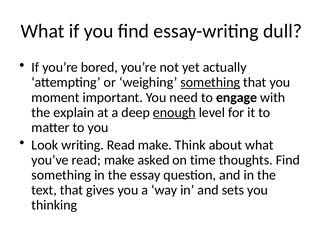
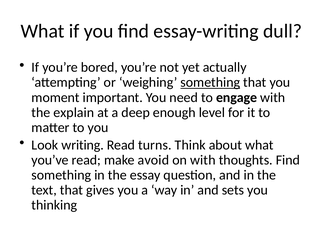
enough underline: present -> none (174, 113)
make: make -> turns (155, 145)
asked: asked -> avoid (153, 160)
on time: time -> with (203, 160)
